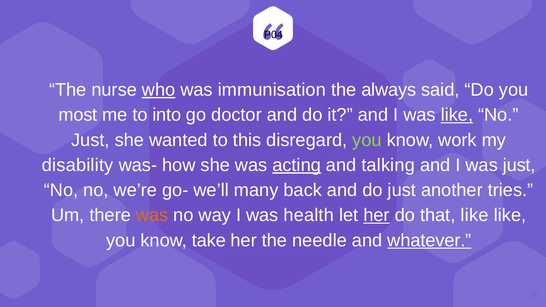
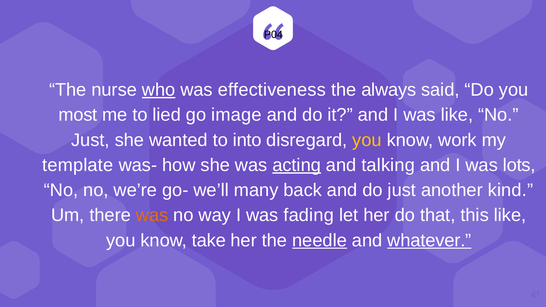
immunisation: immunisation -> effectiveness (272, 90)
into: into -> lied (167, 115)
doctor: doctor -> image (236, 115)
like underline: present -> none (457, 115)
this: this -> into (247, 140)
you colour: light green -> yellow (367, 140)
disability: disability -> template (78, 165)
was just: just -> lots (519, 165)
tries: tries -> kind (510, 190)
health: health -> fading (309, 215)
her underline: present -> none (377, 215)
that like: like -> this (475, 215)
needle underline: none -> present (320, 241)
